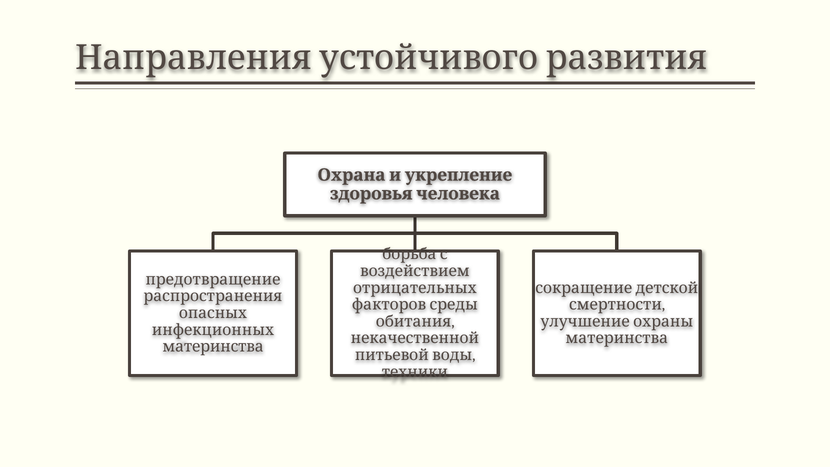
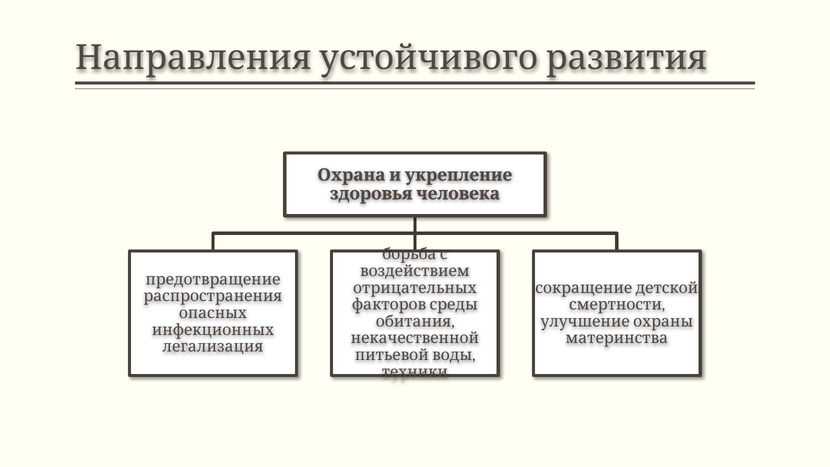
материнства: материнства -> легализация (213, 347)
